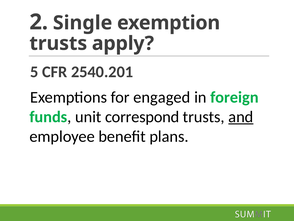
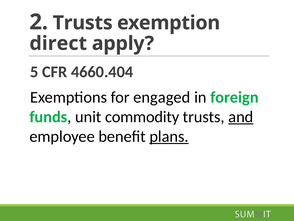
2 Single: Single -> Trusts (83, 23)
trusts: trusts -> direct (58, 43)
2540.201: 2540.201 -> 4660.404 (102, 72)
correspond: correspond -> commodity (142, 117)
plans underline: none -> present (169, 136)
